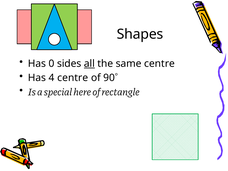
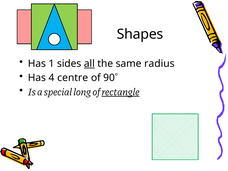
0: 0 -> 1 (51, 64)
same centre: centre -> radius (159, 64)
here: here -> long (82, 92)
rectangle underline: none -> present (121, 92)
